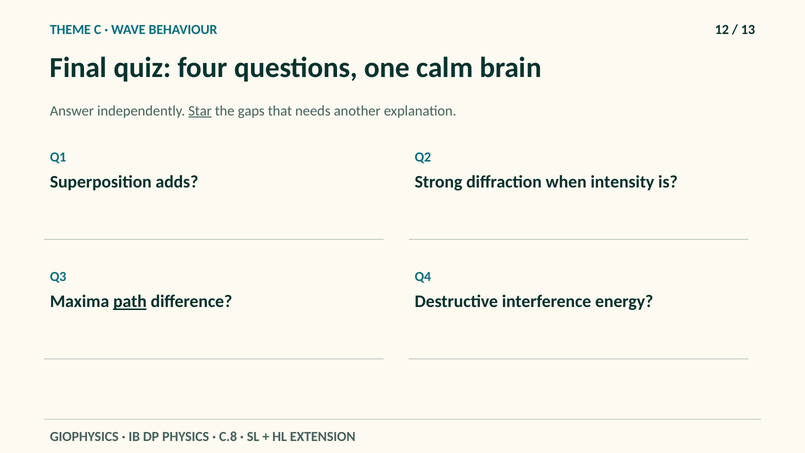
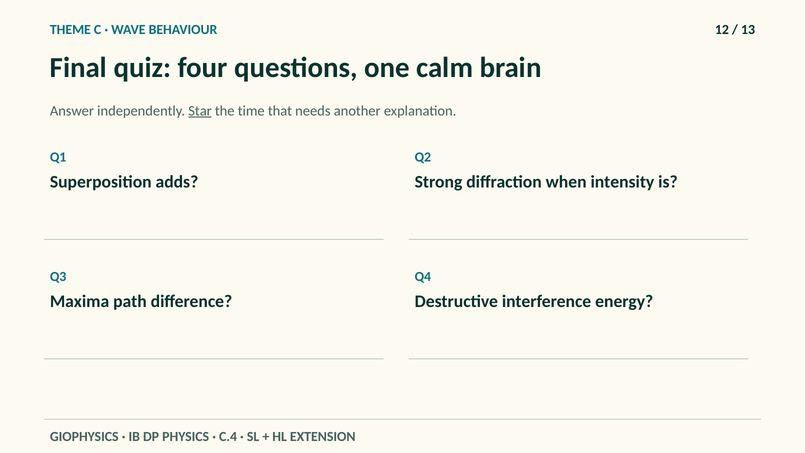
gaps: gaps -> time (251, 111)
path underline: present -> none (130, 302)
C.8: C.8 -> C.4 (228, 437)
